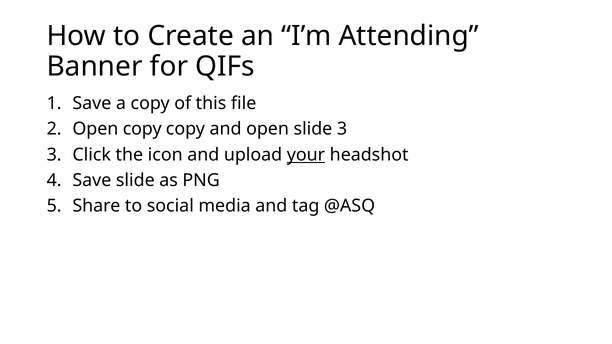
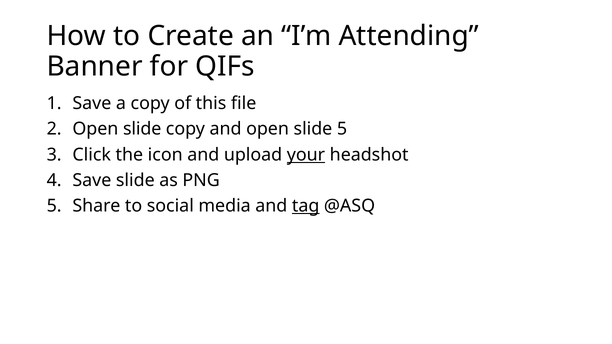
2 Open copy: copy -> slide (142, 129)
slide 3: 3 -> 5 (342, 129)
tag underline: none -> present (306, 206)
